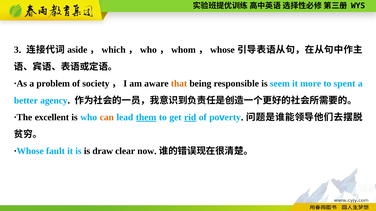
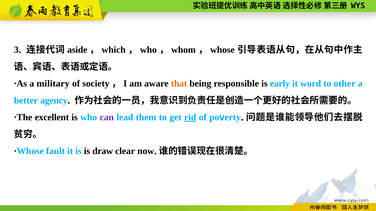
problem: problem -> military (53, 84)
seem: seem -> early (280, 84)
more: more -> word (311, 84)
spent: spent -> other (345, 84)
can colour: orange -> purple (107, 118)
them underline: present -> none (146, 118)
